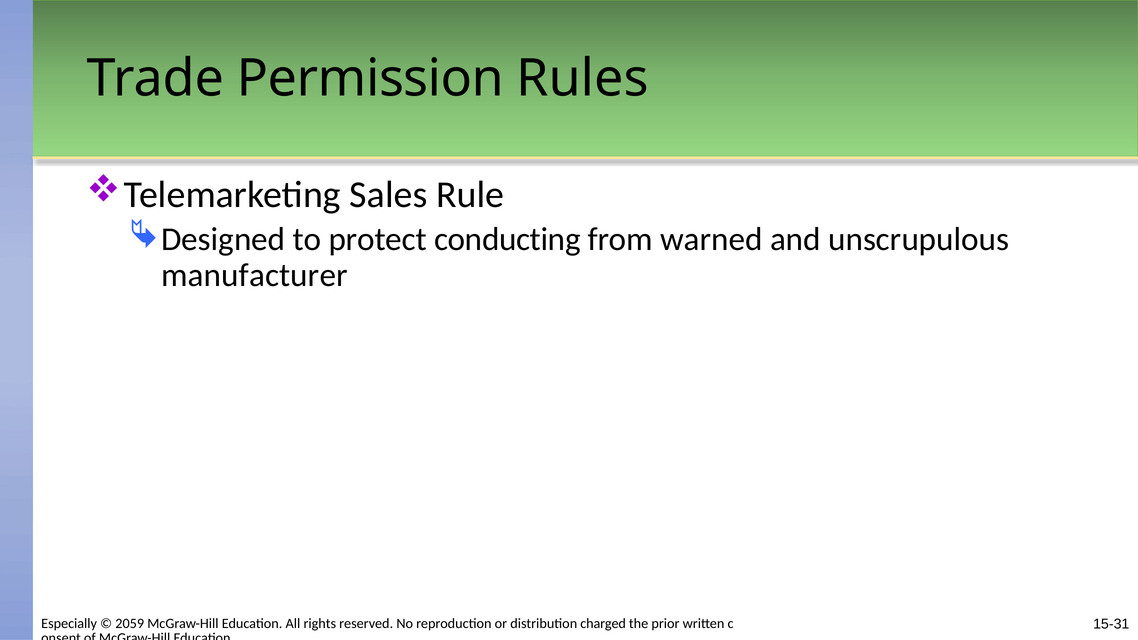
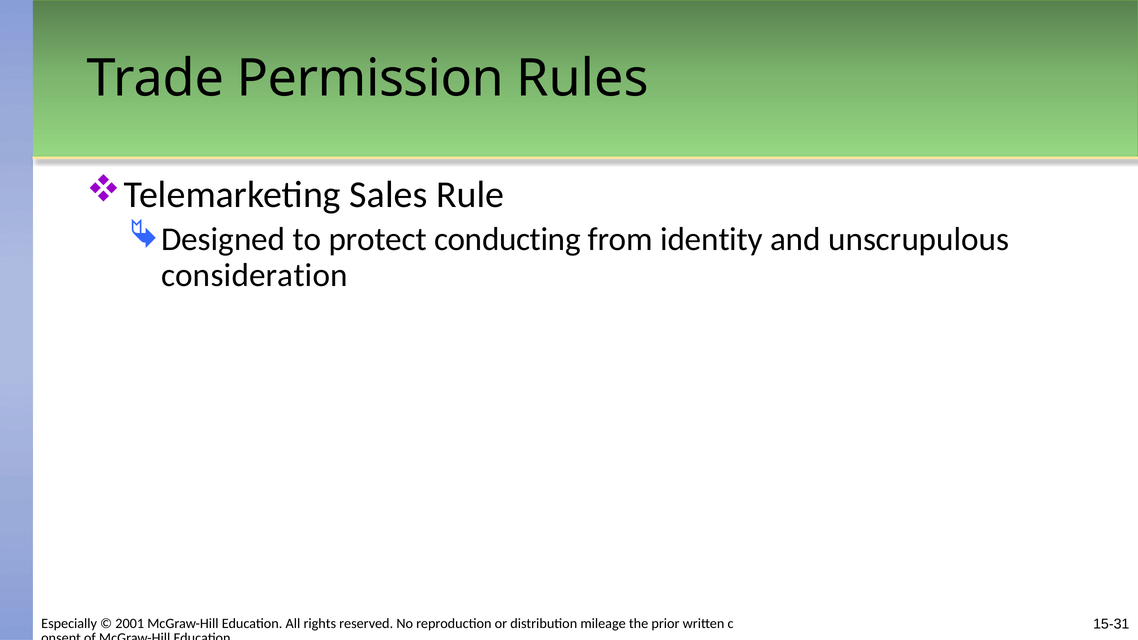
warned: warned -> identity (712, 239)
manufacturer: manufacturer -> consideration (254, 275)
2059: 2059 -> 2001 (130, 624)
charged: charged -> mileage (603, 624)
